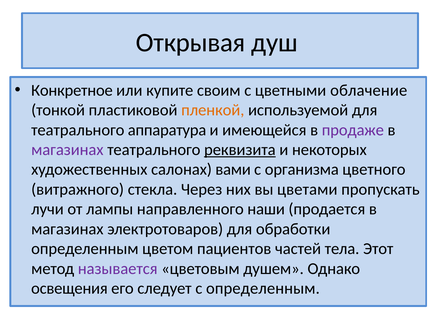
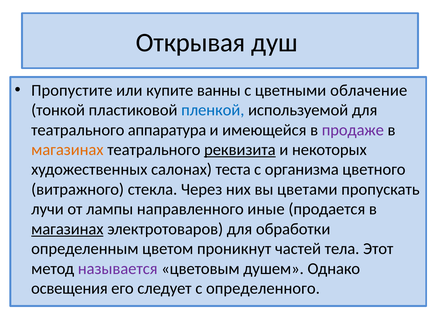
Конкретное: Конкретное -> Пропустите (72, 90)
своим: своим -> ванны (219, 90)
пленкой colour: orange -> blue (213, 110)
магазинах colour: purple -> orange (67, 150)
вами: вами -> теста (233, 170)
наши: наши -> иные (266, 209)
магазинах underline: none -> present (67, 229)
пациентов: пациентов -> проникнут (234, 249)
с определенным: определенным -> определенного (263, 288)
